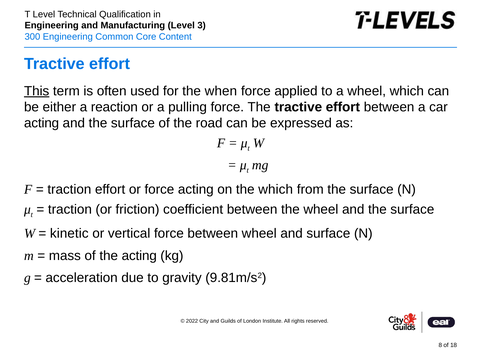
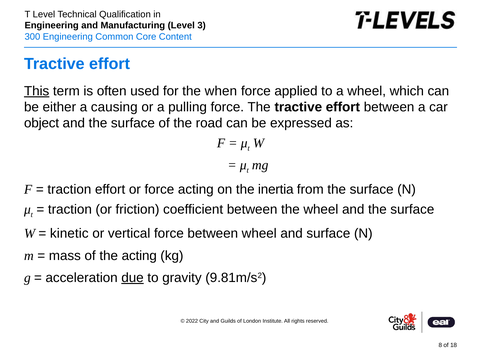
reaction: reaction -> causing (114, 107)
acting: acting -> object (42, 123)
the which: which -> inertia (276, 189)
due underline: none -> present (133, 278)
